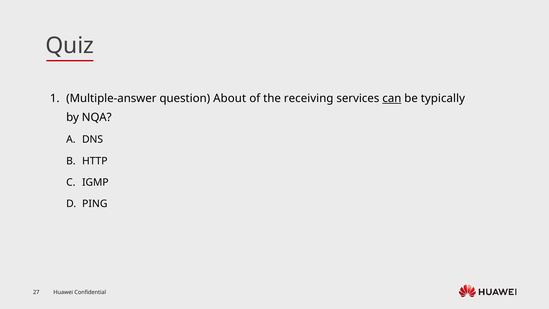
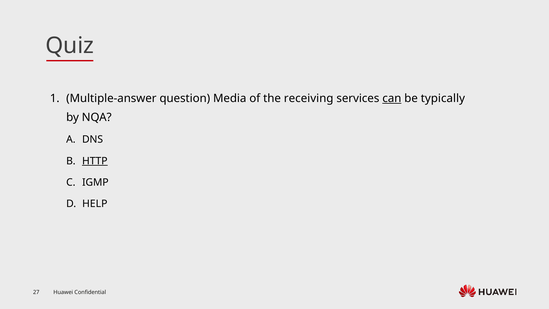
About: About -> Media (230, 98)
HTTP underline: none -> present (95, 161)
PING: PING -> HELP (95, 204)
